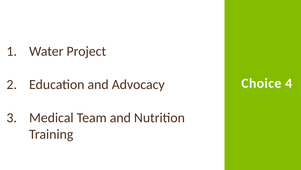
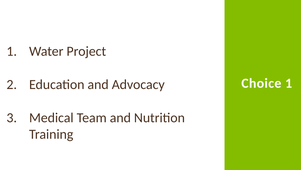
Choice 4: 4 -> 1 (289, 83)
